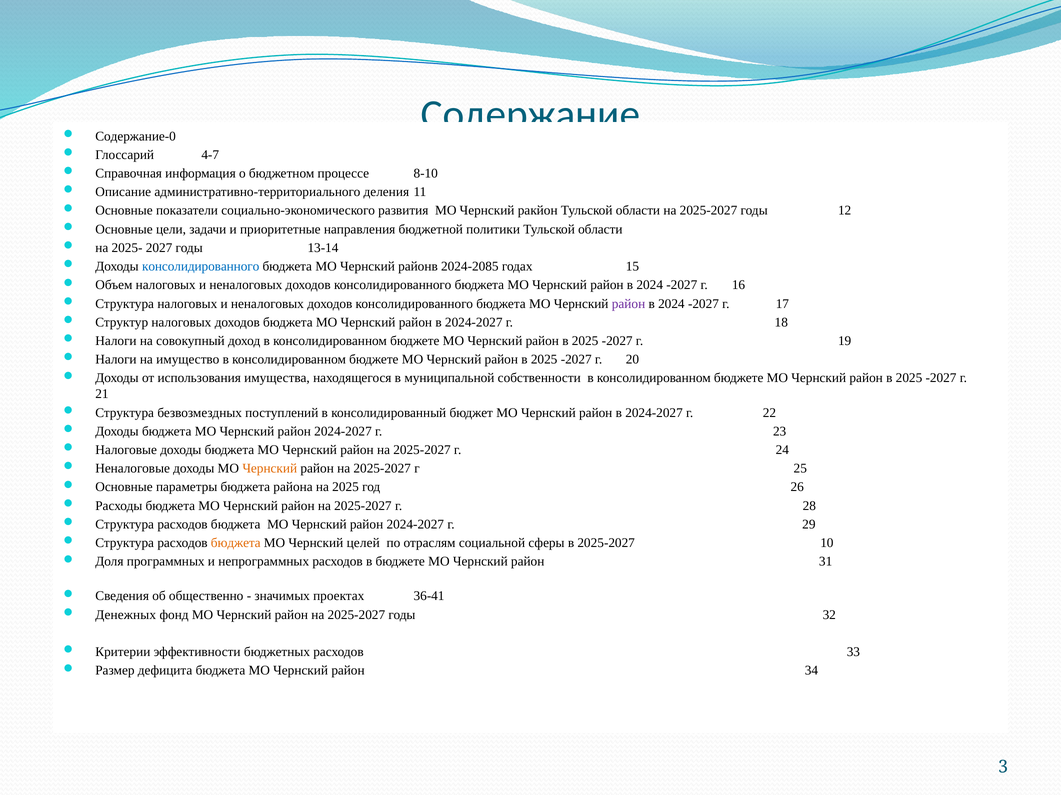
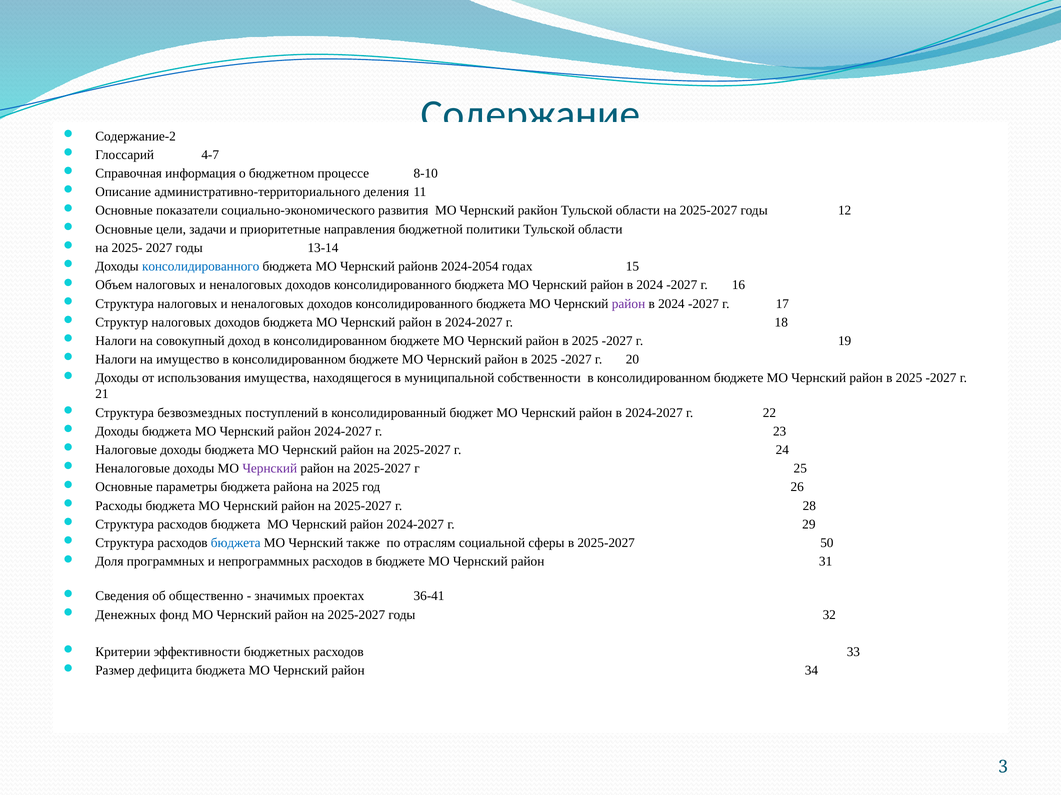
Содержание-0: Содержание-0 -> Содержание-2 (136, 136)
2024-2085: 2024-2085 -> 2024-2054 (470, 267)
Чернский colour: orange -> purple (270, 469)
бюджета colour: orange -> blue (236, 543)
целей: целей -> также (363, 543)
10: 10 -> 50 (827, 543)
